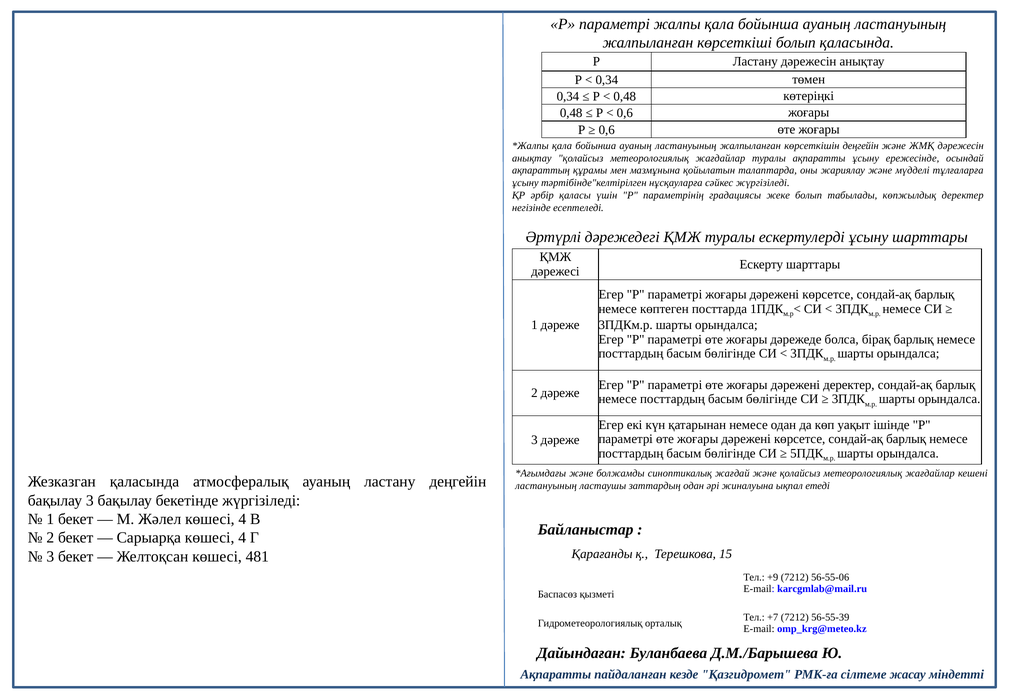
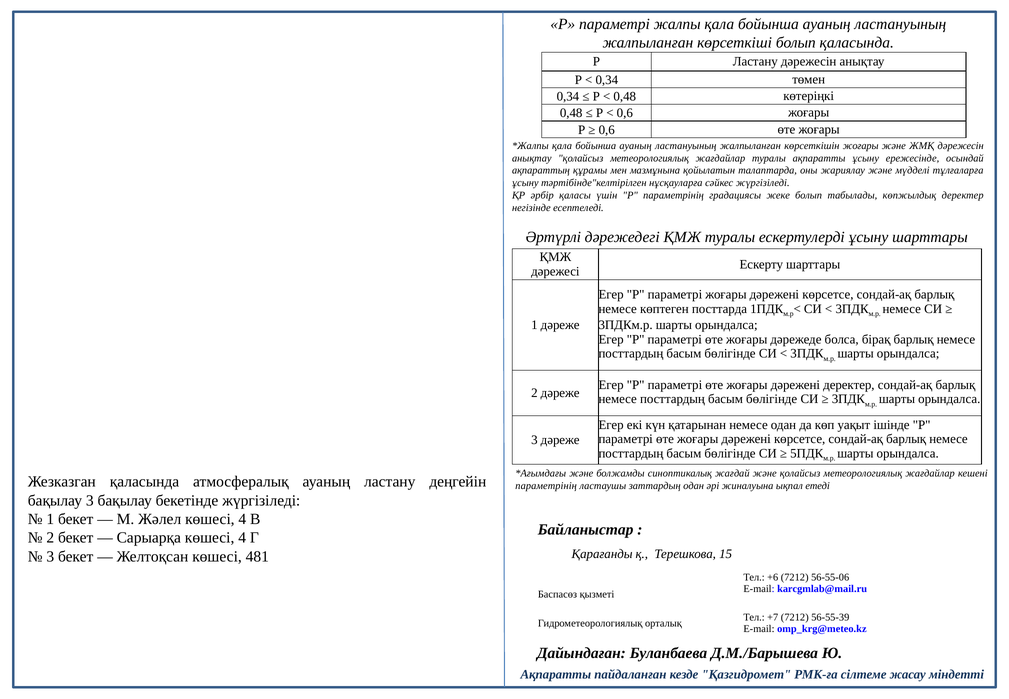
көрсеткішін деңгейін: деңгейін -> жоғары (861, 146)
ластануының: ластануының -> параметрінің (546, 486)
+9: +9 -> +6 (773, 577)
